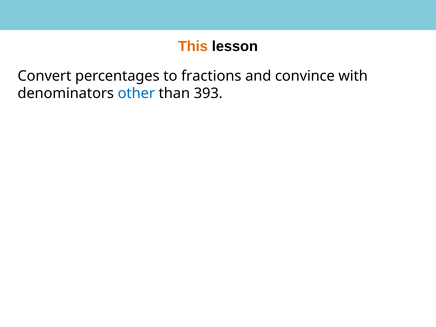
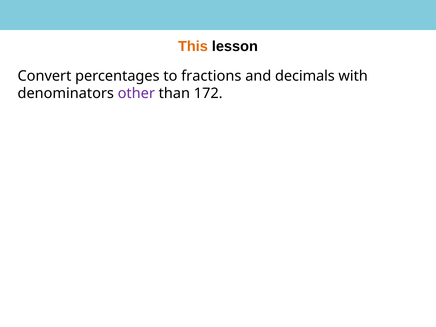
convince: convince -> decimals (305, 76)
other colour: blue -> purple (136, 93)
393: 393 -> 172 (208, 93)
